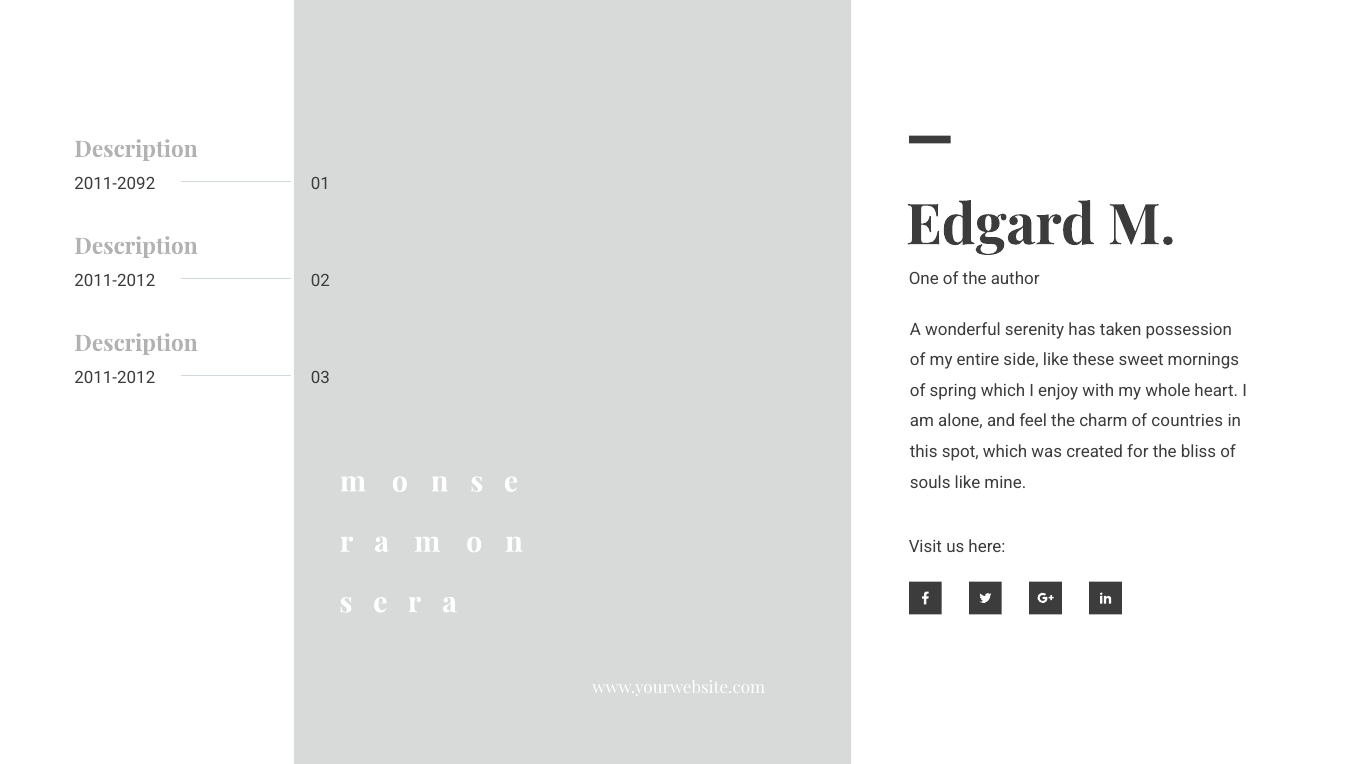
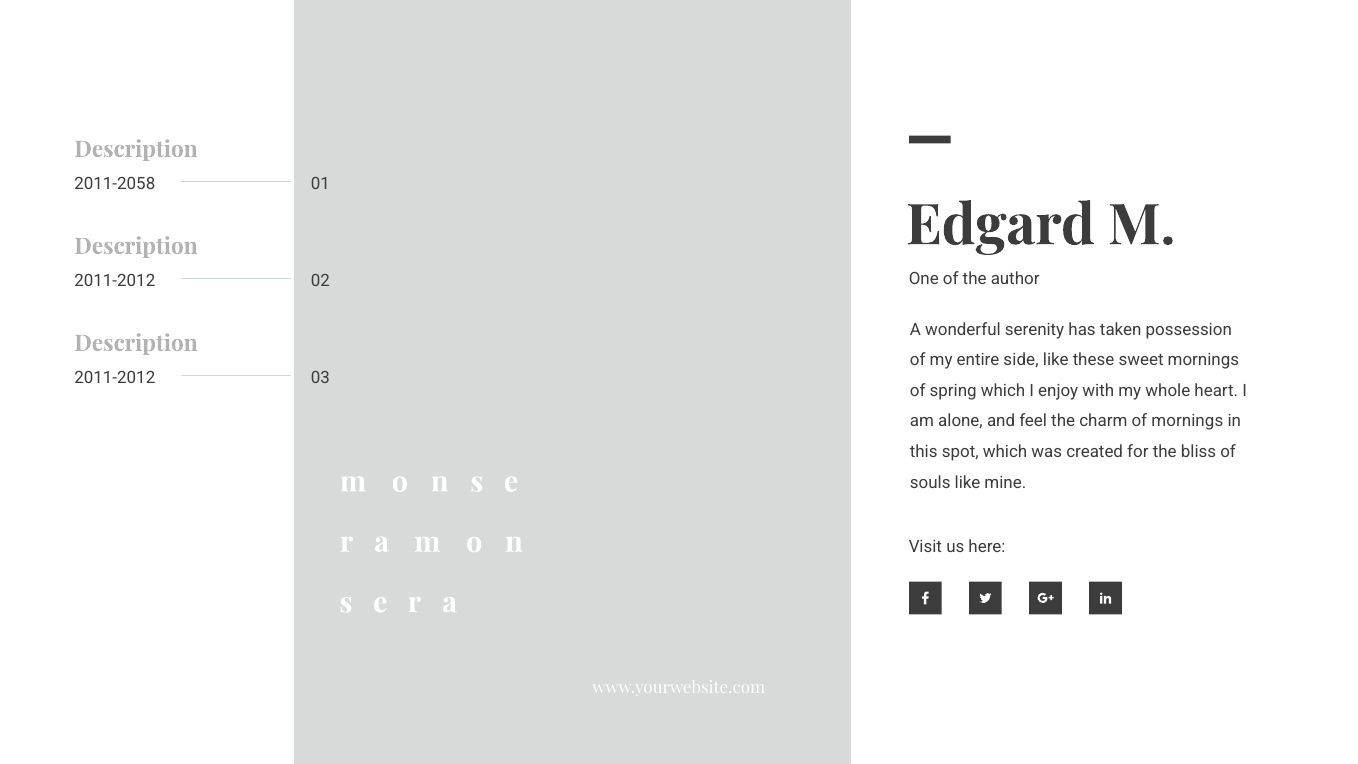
2011-2092: 2011-2092 -> 2011-2058 (115, 184)
of countries: countries -> mornings (1187, 421)
